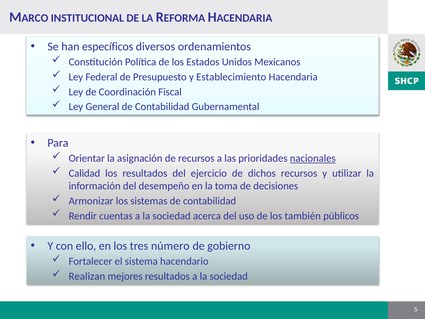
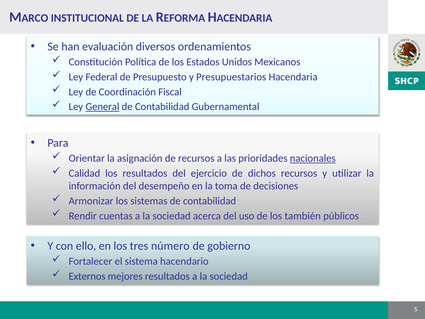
específicos: específicos -> evaluación (108, 47)
Establecimiento: Establecimiento -> Presupuestarios (231, 77)
General underline: none -> present (102, 107)
Realizan: Realizan -> Externos (87, 276)
